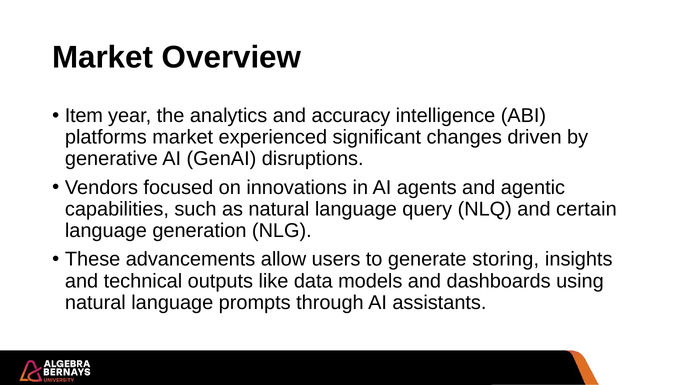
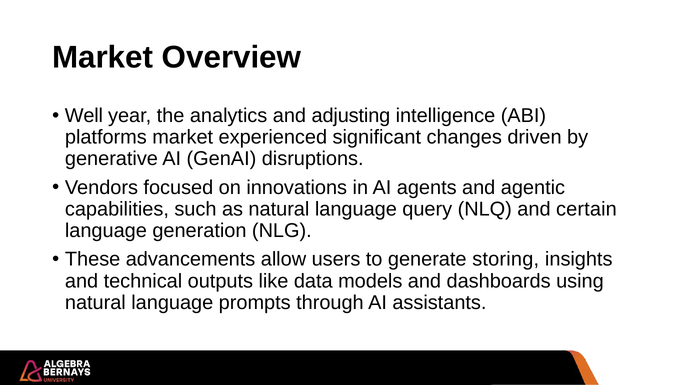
Item: Item -> Well (84, 116)
accuracy: accuracy -> adjusting (351, 116)
